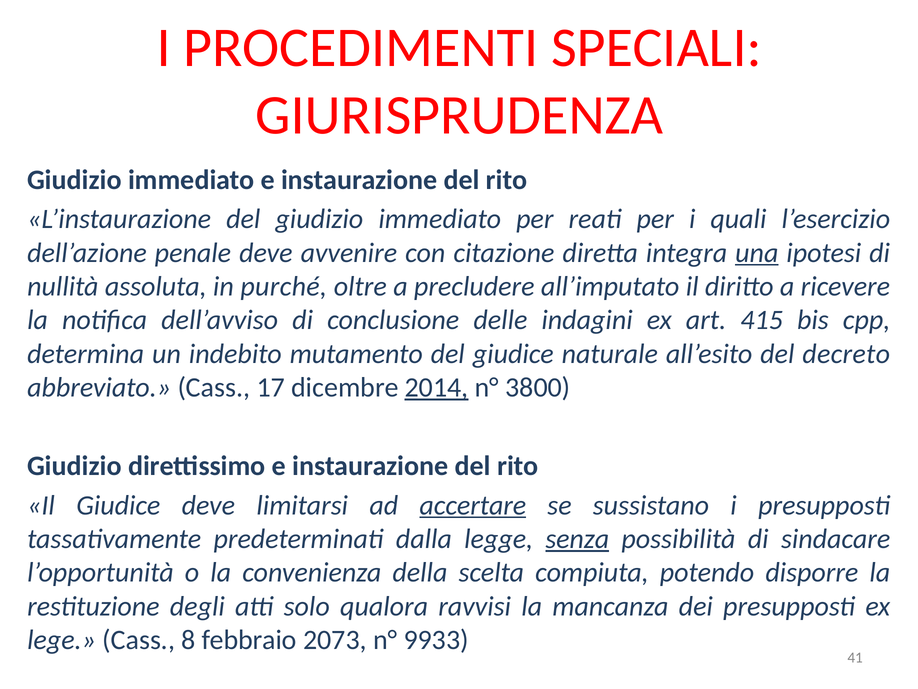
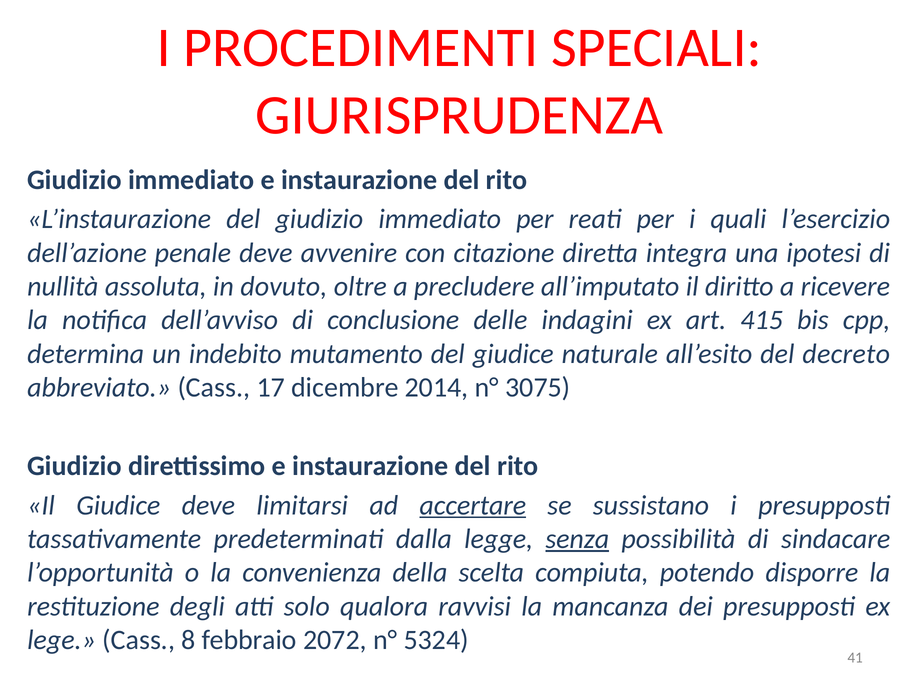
una underline: present -> none (757, 253)
purché: purché -> dovuto (284, 286)
2014 underline: present -> none (437, 387)
3800: 3800 -> 3075 (538, 387)
2073: 2073 -> 2072 (335, 640)
9933: 9933 -> 5324 (436, 640)
